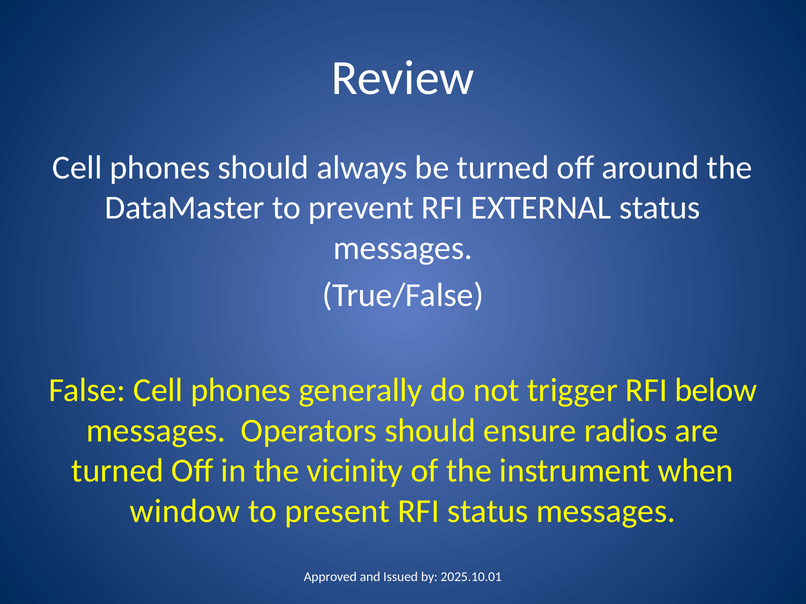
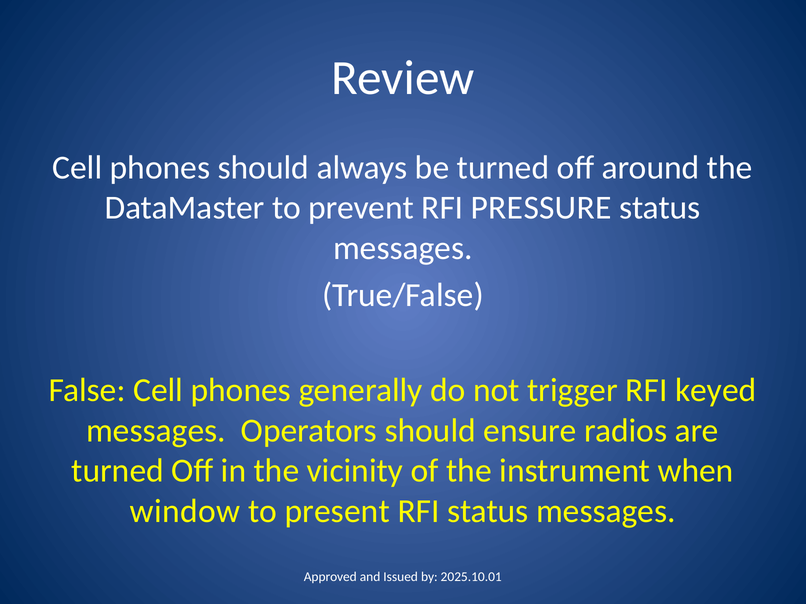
EXTERNAL: EXTERNAL -> PRESSURE (541, 208)
below: below -> keyed (716, 391)
